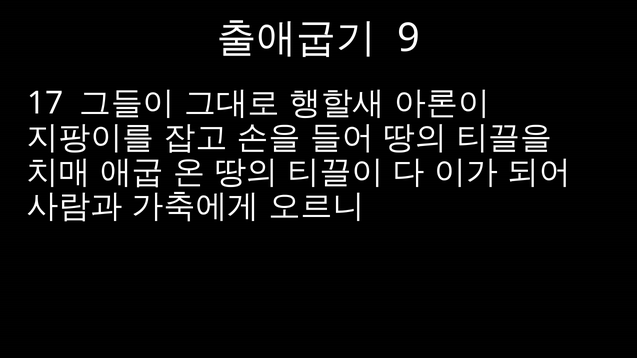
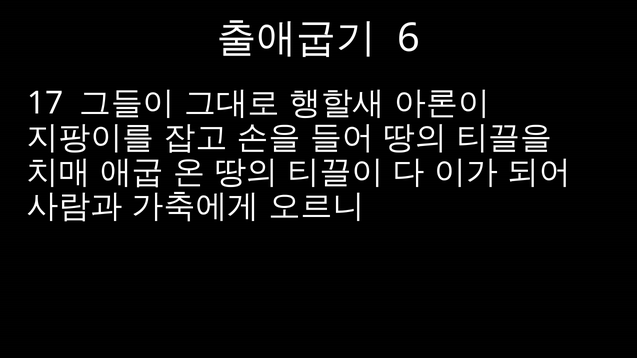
9: 9 -> 6 (409, 38)
